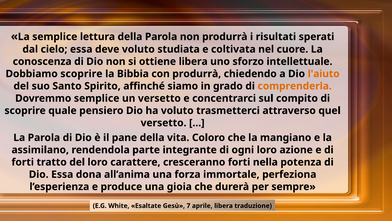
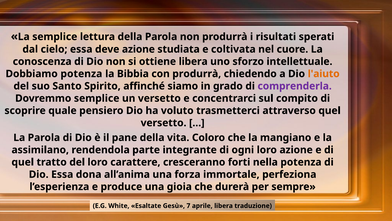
deve voluto: voluto -> azione (138, 49)
Dobbiamo scoprire: scoprire -> potenza (81, 74)
comprenderla colour: orange -> purple (295, 86)
forti: forti -> quel (23, 162)
